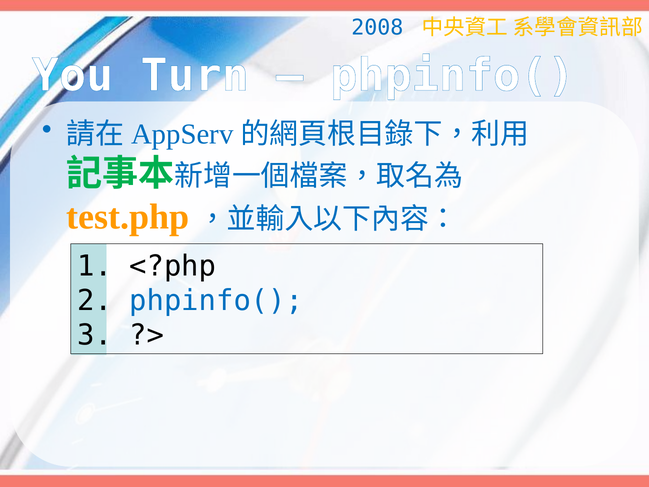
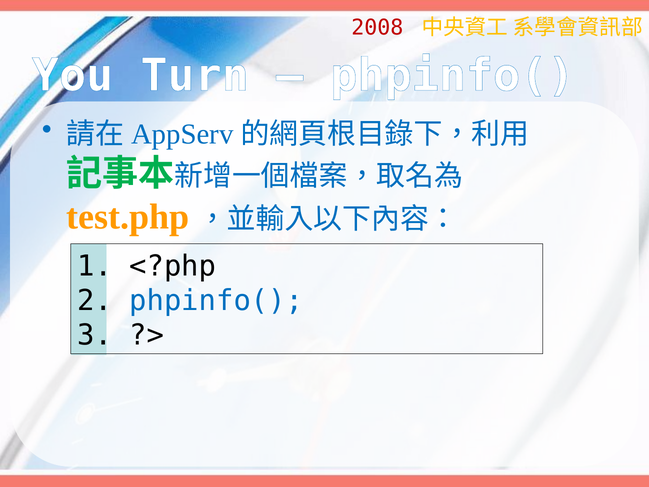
2008 colour: blue -> red (377, 28)
